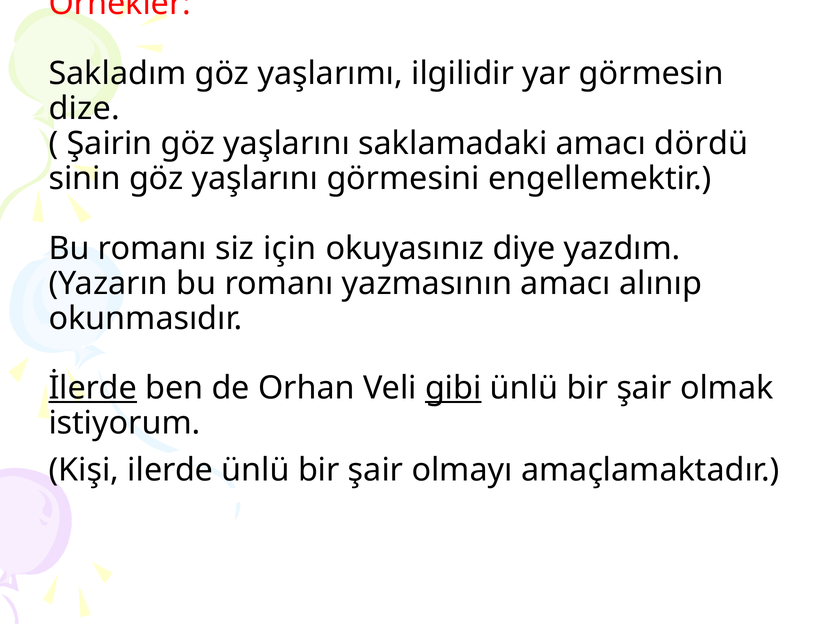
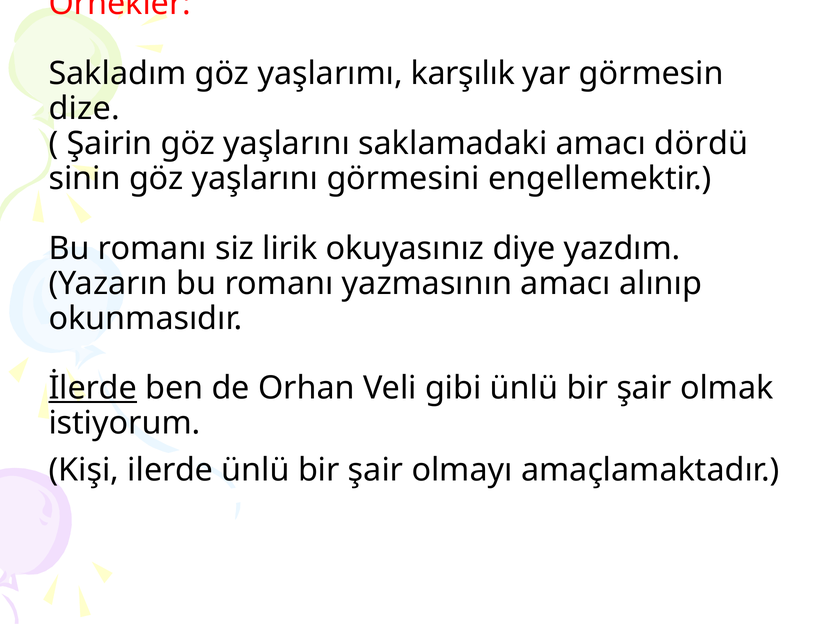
ilgilidir: ilgilidir -> karşılık (463, 74)
için: için -> lirik (290, 248)
gibi underline: present -> none (453, 388)
